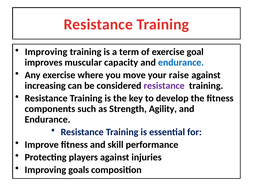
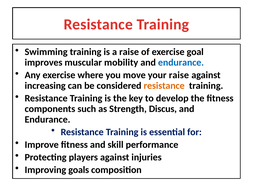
Improving: Improving -> Swimming (46, 52)
a term: term -> raise (129, 52)
capacity: capacity -> mobility (121, 63)
resistance colour: purple -> orange (164, 86)
Agility: Agility -> Discus (163, 109)
